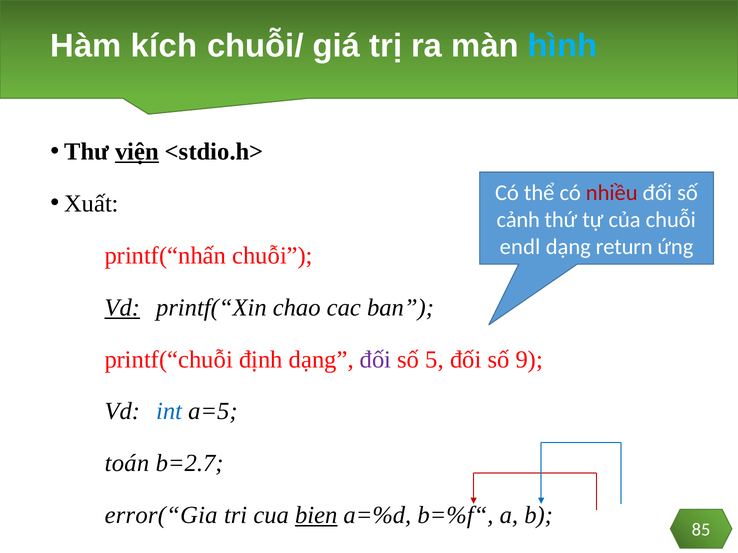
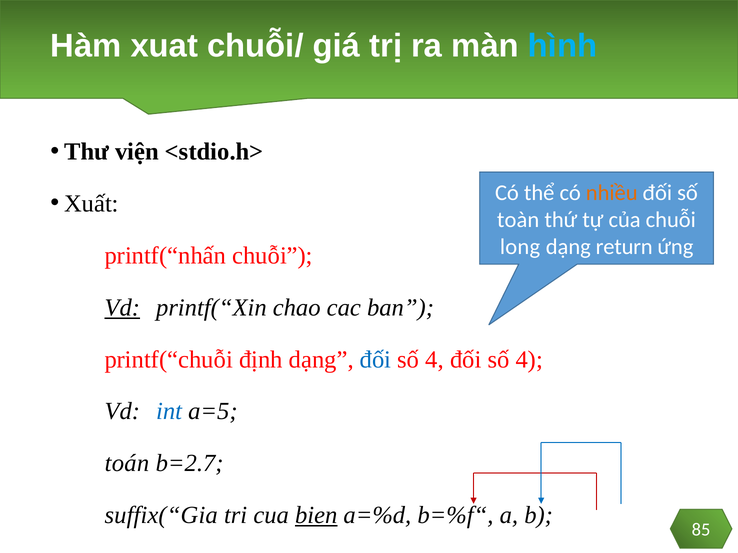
kích: kích -> xuat (164, 46)
viện underline: present -> none (137, 152)
nhiều colour: red -> orange (612, 193)
cảnh: cảnh -> toàn (518, 220)
endl: endl -> long (520, 247)
đối colour: purple -> blue (376, 360)
5: 5 -> 4 (435, 360)
9: 9 -> 4 (529, 360)
error(“Gia: error(“Gia -> suffix(“Gia (161, 516)
